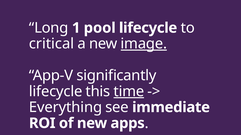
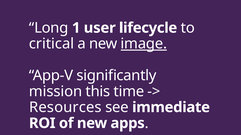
pool: pool -> user (100, 28)
lifecycle: lifecycle -> mission (56, 92)
time underline: present -> none (129, 92)
Everything: Everything -> Resources (65, 108)
